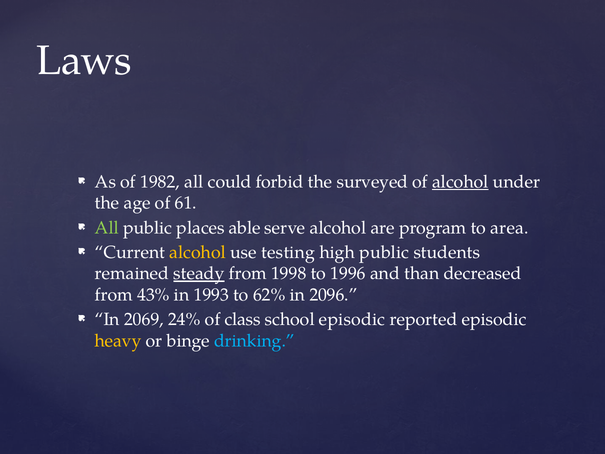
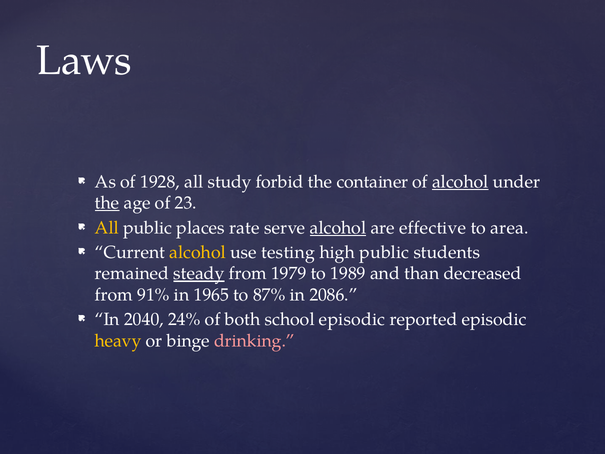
1982: 1982 -> 1928 (160, 182)
could: could -> study (230, 182)
surveyed: surveyed -> container (372, 182)
the underline: none -> present (107, 203)
61: 61 -> 23 (186, 203)
All colour: light green -> yellow (107, 228)
able: able -> rate (244, 228)
alcohol underline: none -> present (338, 228)
program: program -> effective (433, 228)
1998: 1998 -> 1979 (289, 273)
1996: 1996 -> 1989 (348, 273)
43%: 43% -> 91% (153, 295)
1993: 1993 -> 1965 (211, 295)
62%: 62% -> 87% (269, 295)
2096: 2096 -> 2086 (333, 295)
2069: 2069 -> 2040 (144, 319)
class: class -> both (243, 319)
drinking colour: light blue -> pink (254, 341)
